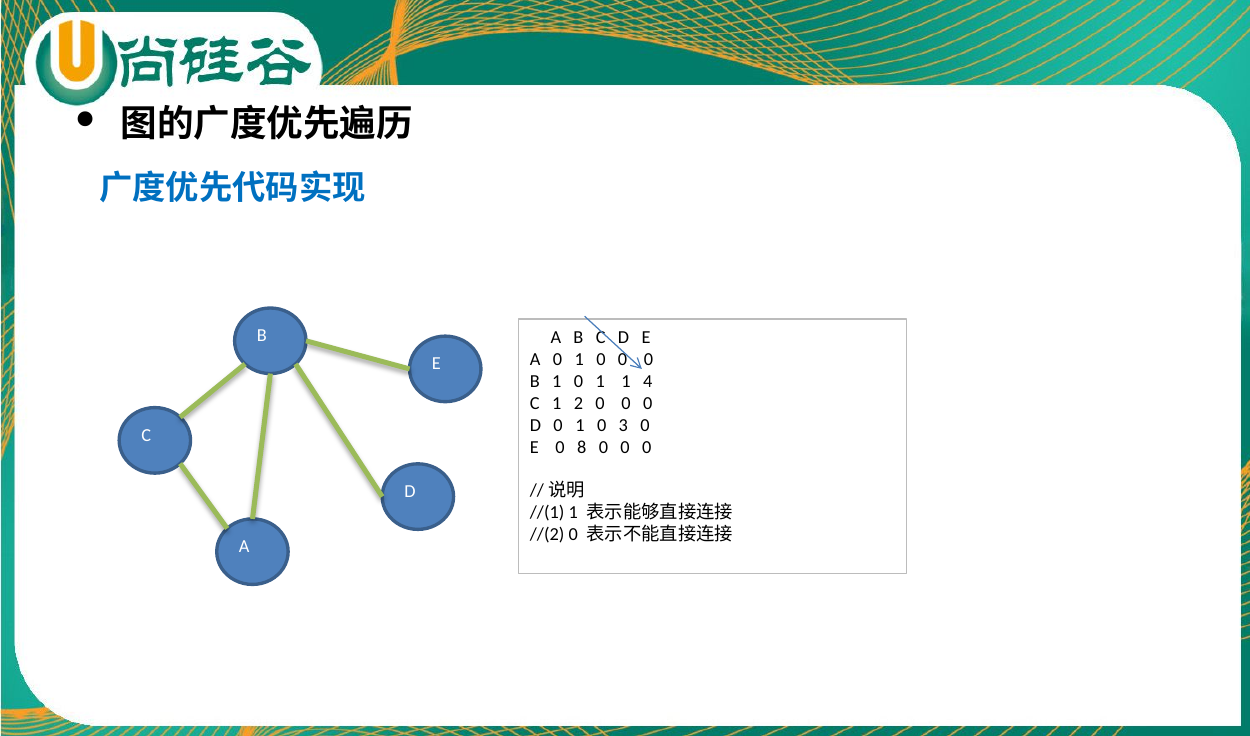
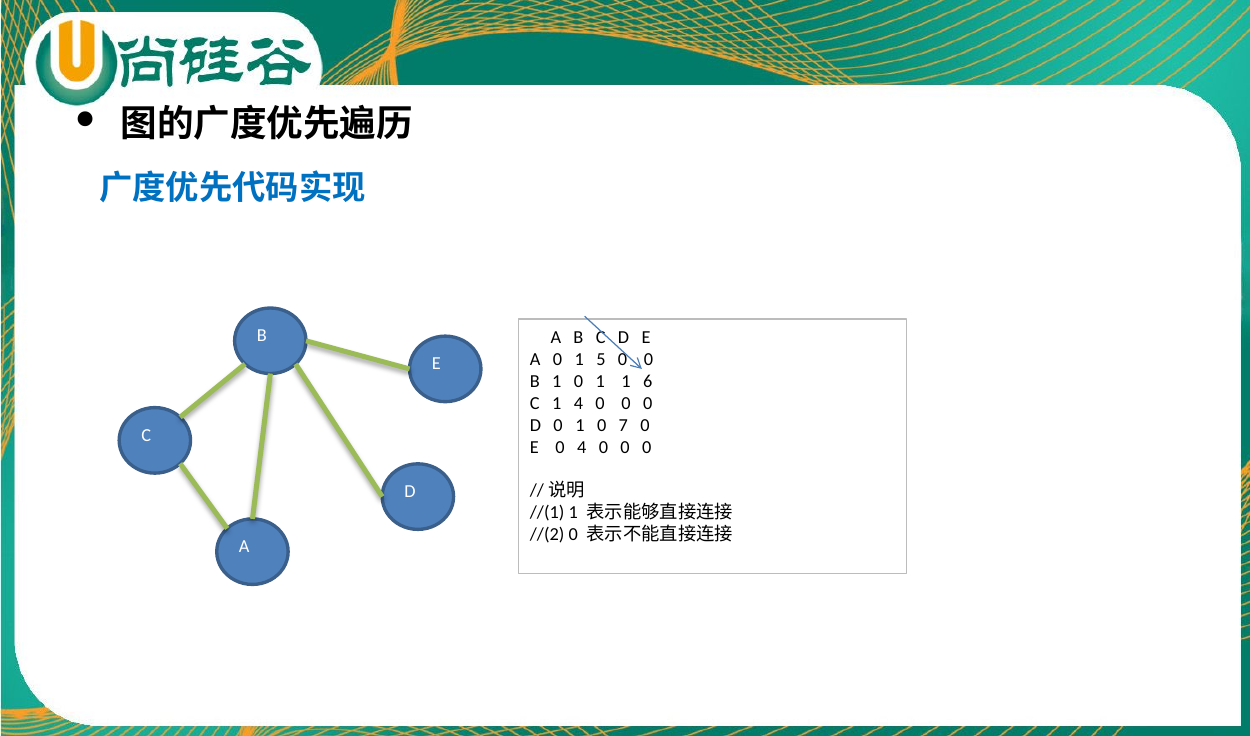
A 0 1 0: 0 -> 5 (601, 359)
4: 4 -> 6 (648, 381)
1 2: 2 -> 4 (578, 403)
3: 3 -> 7 (623, 425)
0 8: 8 -> 4 (582, 447)
